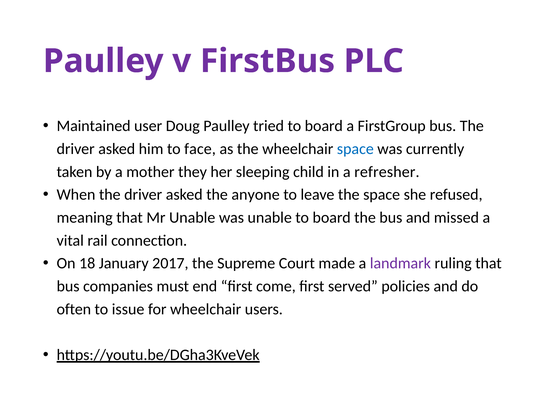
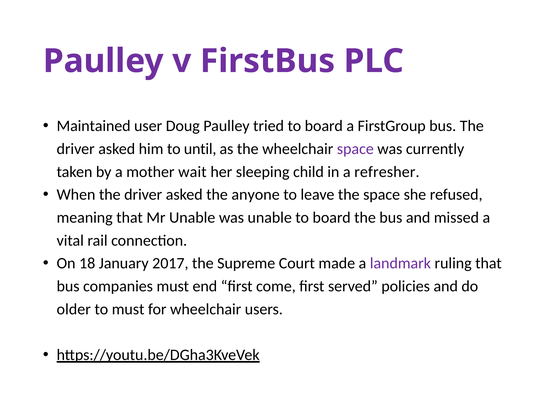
face: face -> until (200, 149)
space colour: blue -> purple (355, 149)
they: they -> wait (192, 172)
often: often -> older (74, 310)
to issue: issue -> must (128, 310)
